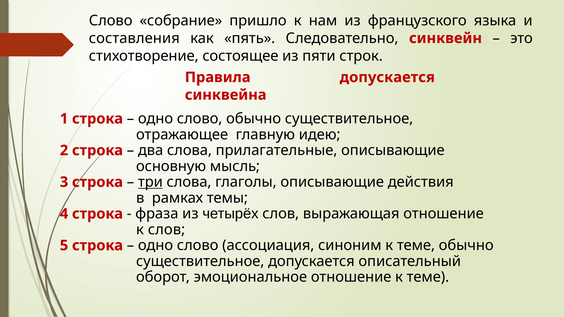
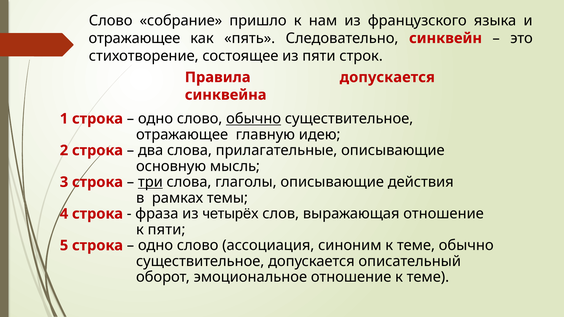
составления: составления -> отражающее (134, 38)
обычно underline: none -> present (254, 119)
к слов: слов -> пяти (167, 230)
